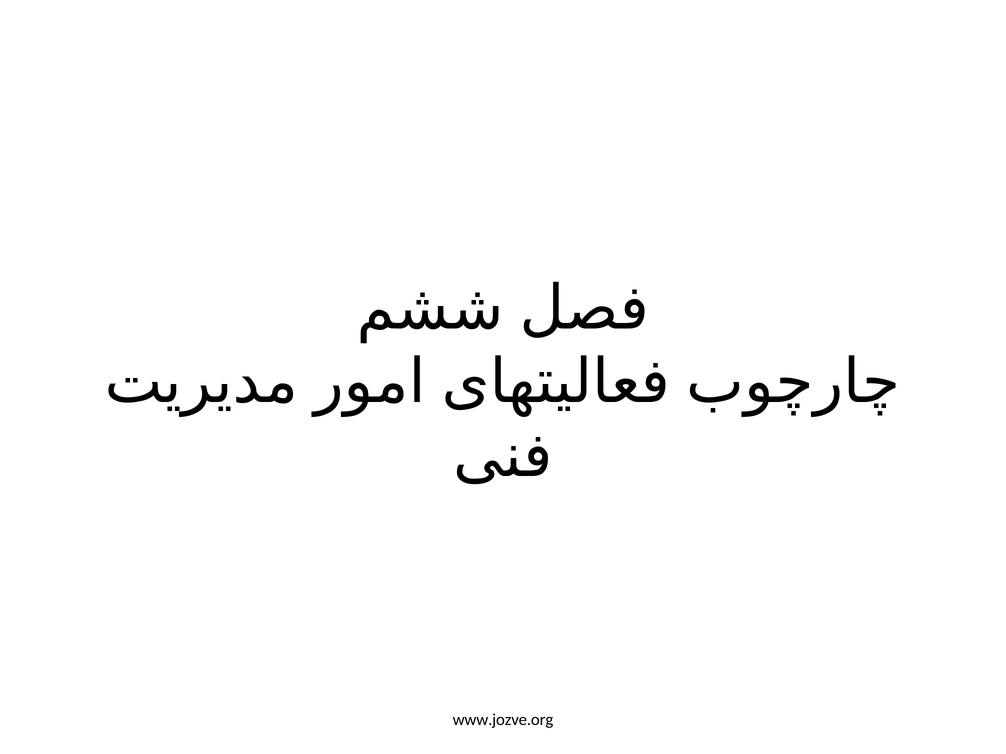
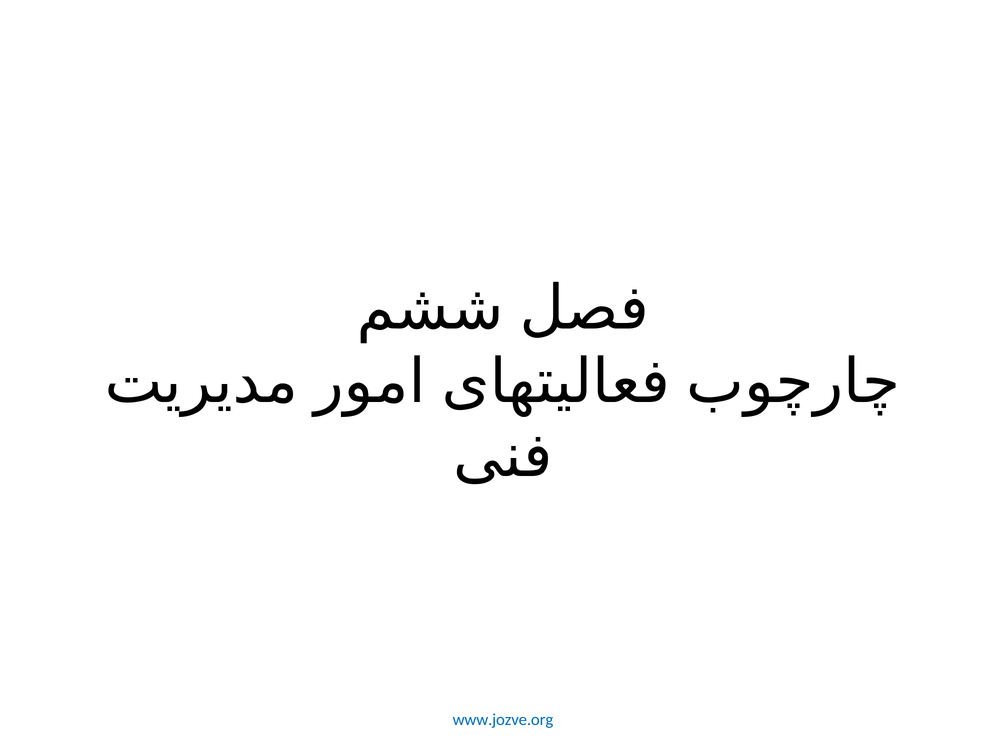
www.jozve.org colour: black -> blue (503, 720)
